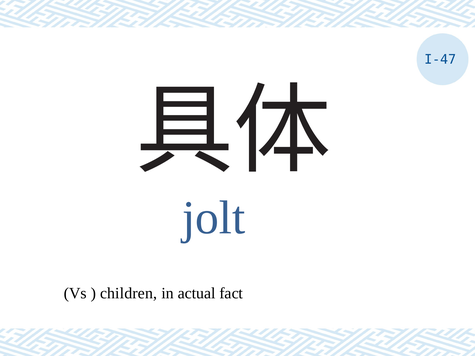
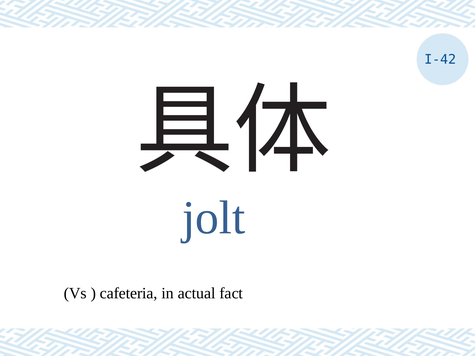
I-47: I-47 -> I-42 (440, 59)
children: children -> cafeteria (129, 293)
